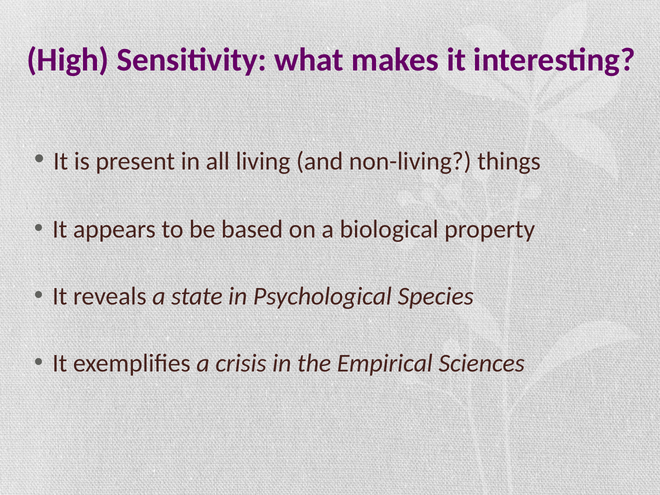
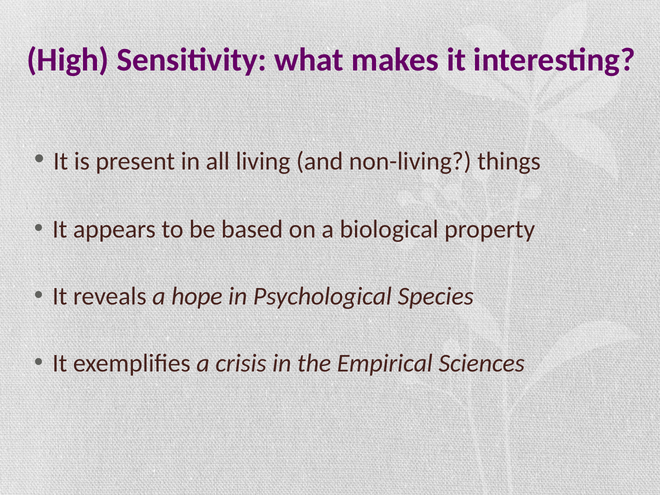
state: state -> hope (197, 296)
